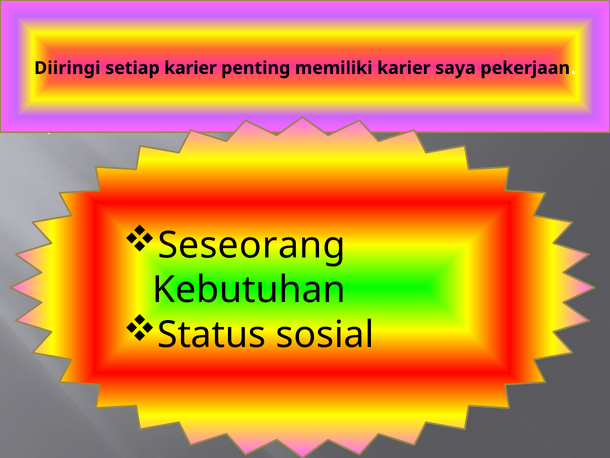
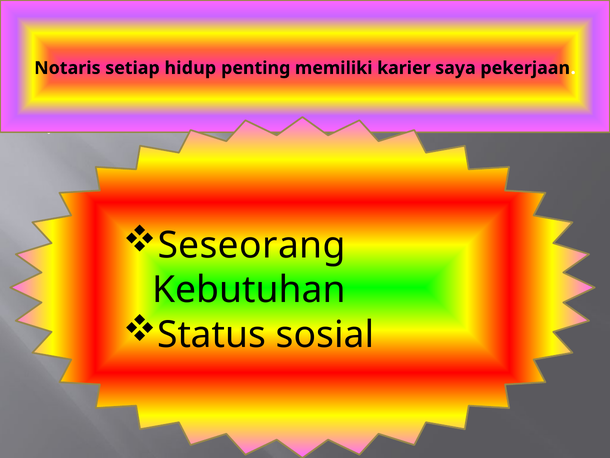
Diiringi: Diiringi -> Notaris (67, 68)
setiap karier: karier -> hidup (190, 68)
